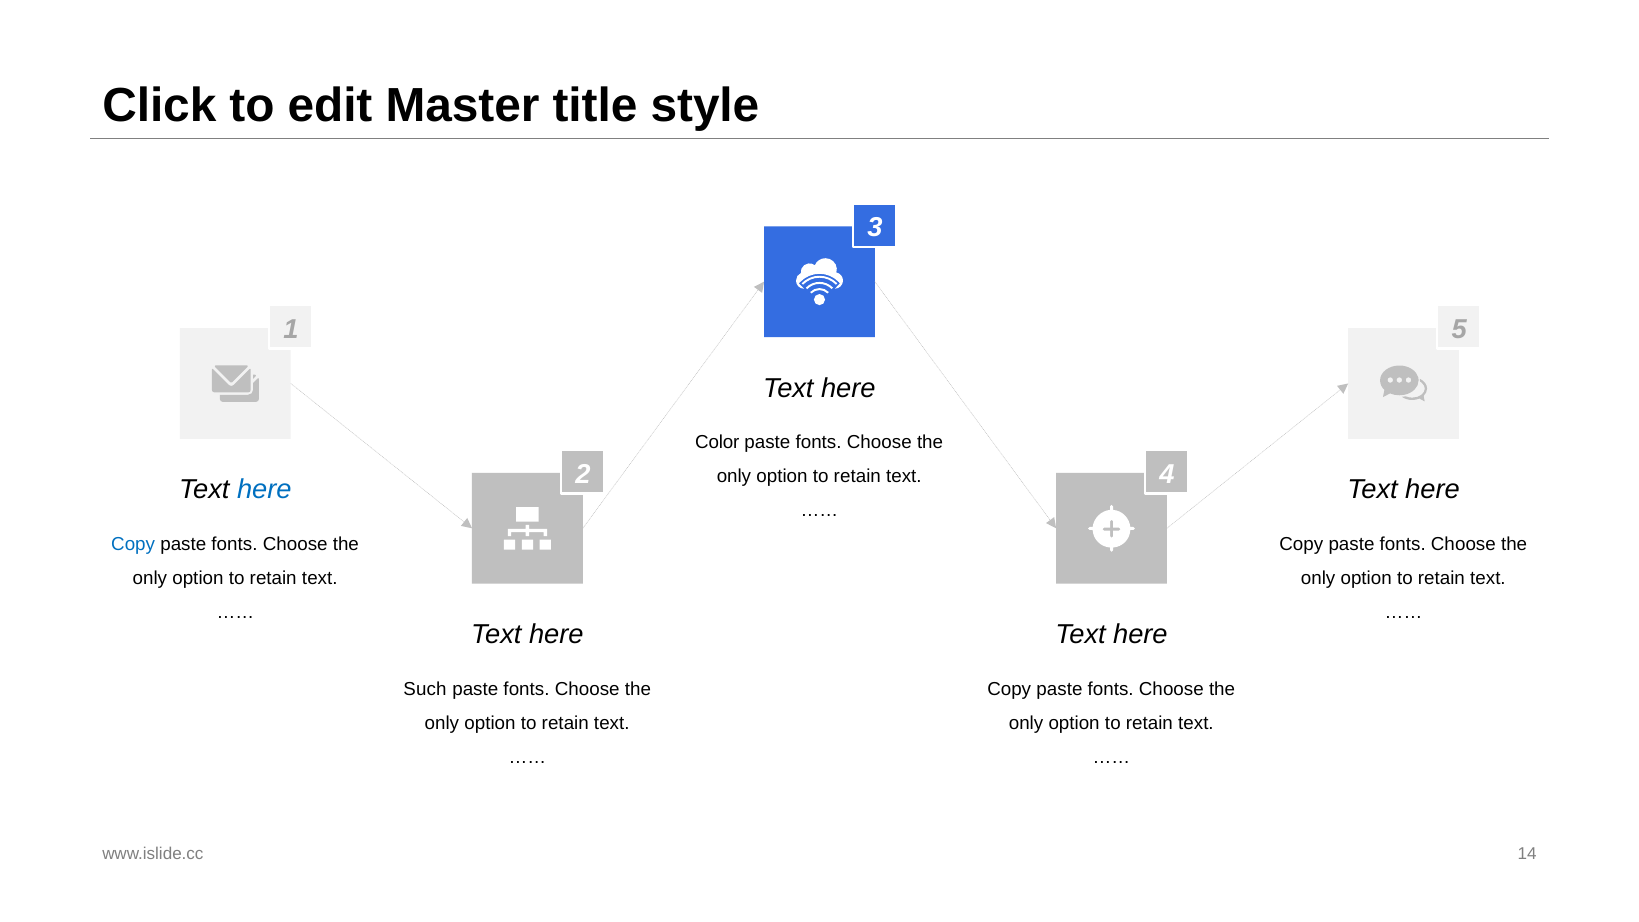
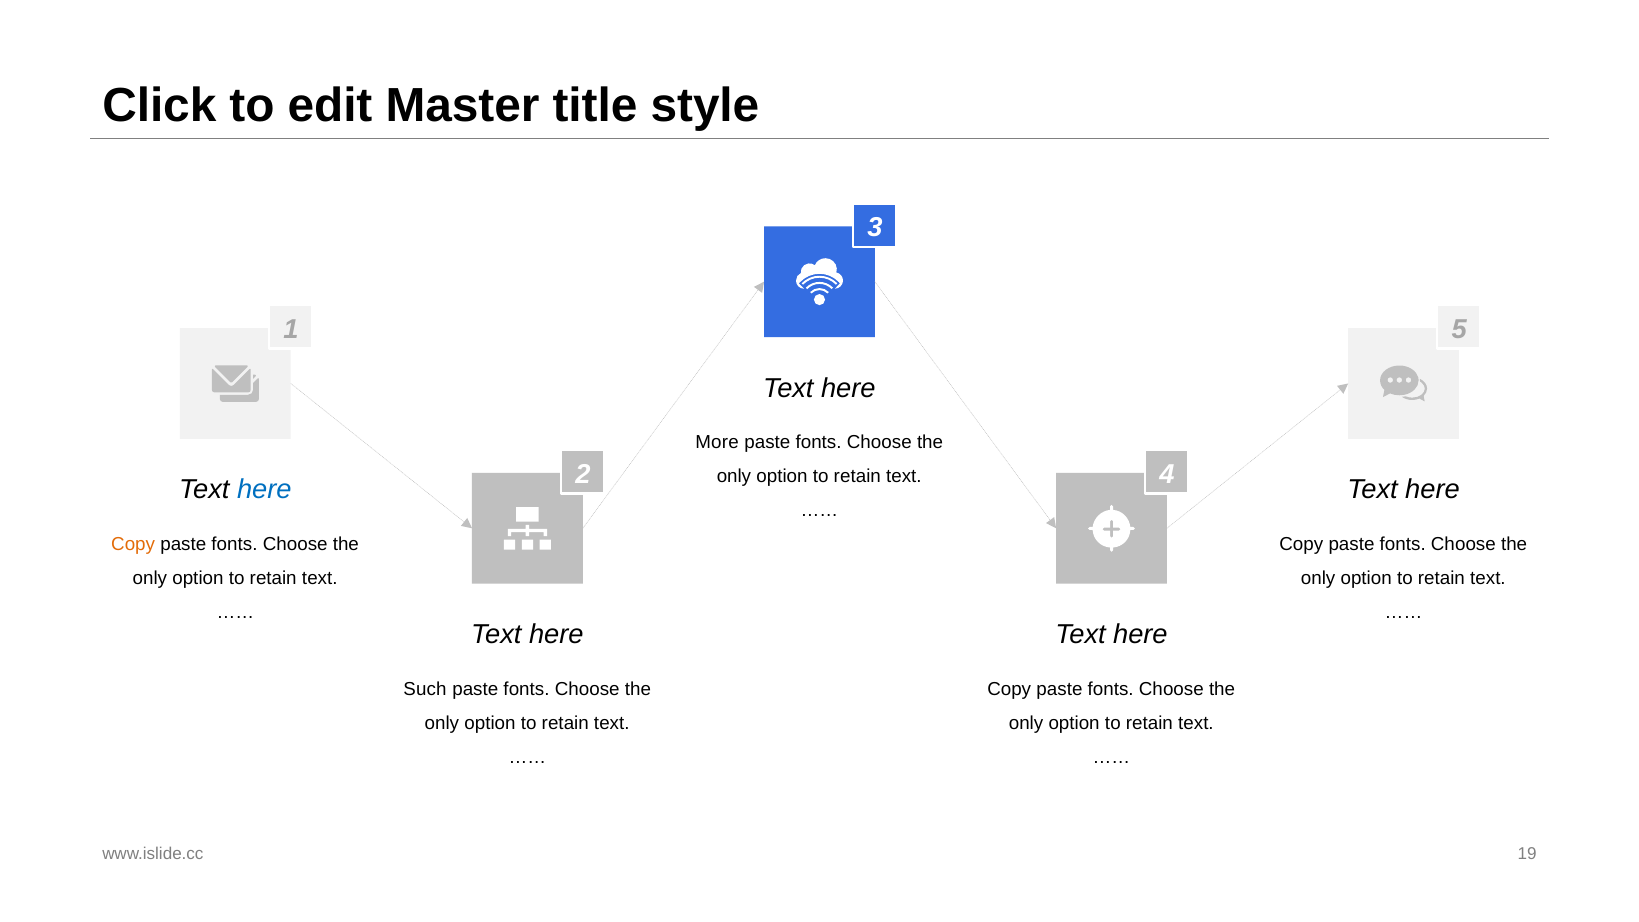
Color: Color -> More (717, 442)
Copy colour: blue -> orange (133, 544)
14: 14 -> 19 (1527, 854)
